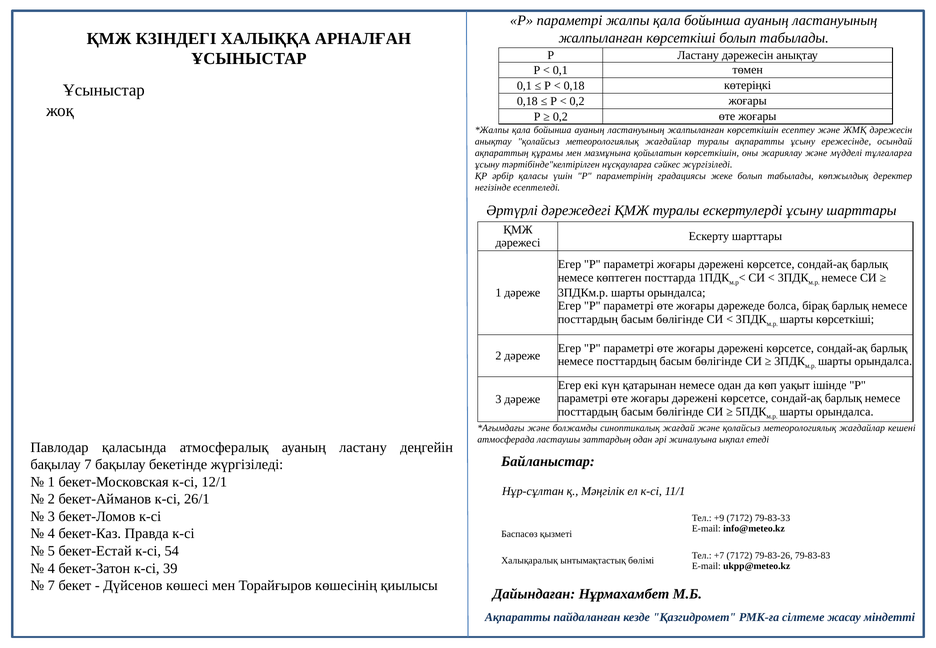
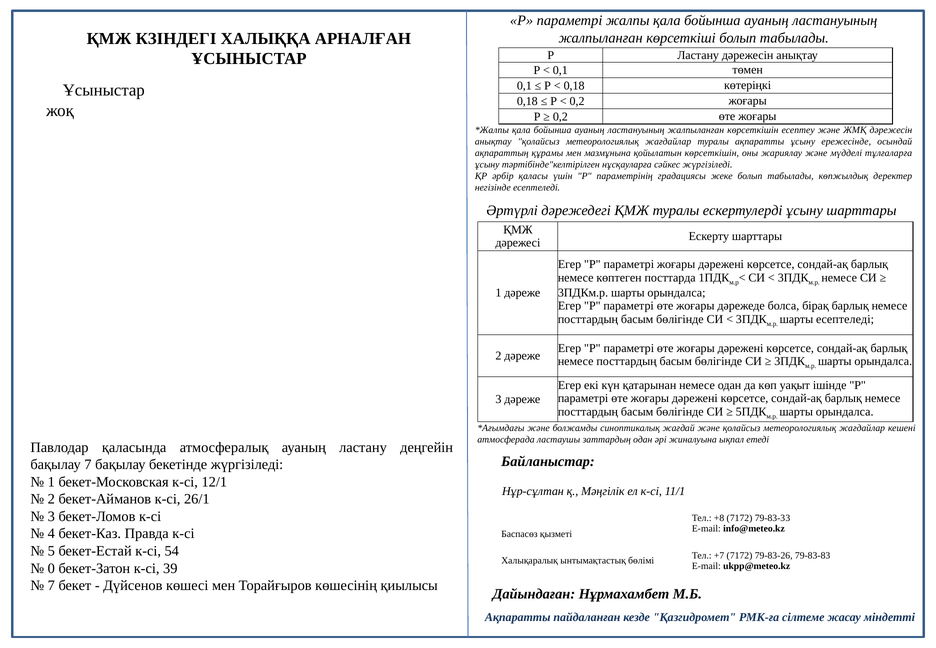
шарты көрсеткіші: көрсеткіші -> есептеледі (845, 319)
+9: +9 -> +8 (719, 518)
4: 4 -> 0 (51, 568)
